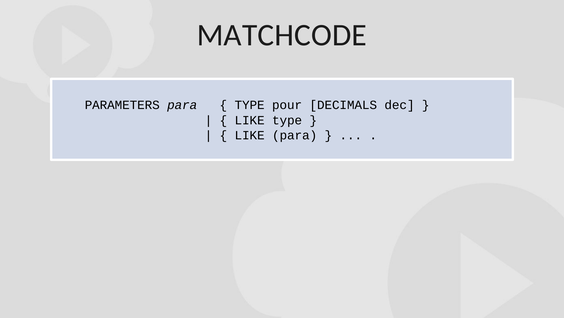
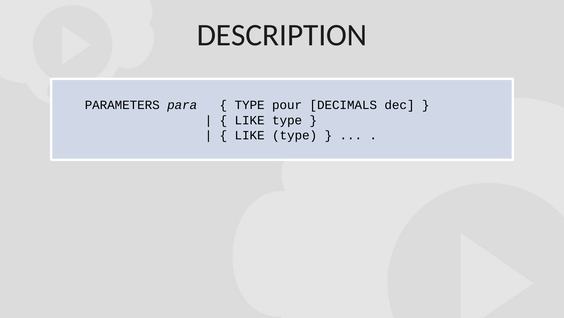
MATCHCODE: MATCHCODE -> DESCRIPTION (282, 35)
para: para -> type (295, 135)
